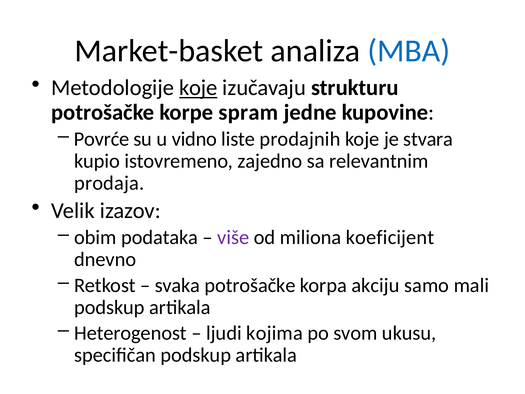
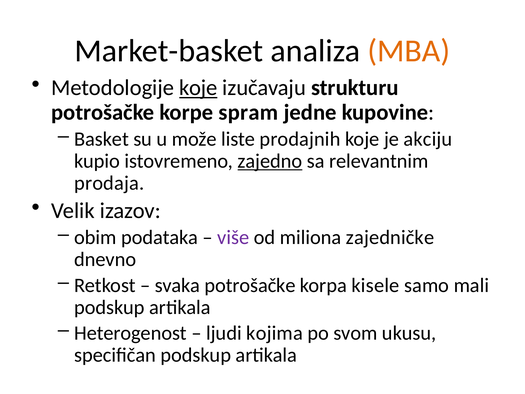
MBA colour: blue -> orange (409, 51)
Povrće: Povrće -> Basket (101, 139)
vidno: vidno -> može (194, 139)
stvara: stvara -> akciju (428, 139)
zajedno underline: none -> present (270, 161)
koeficijent: koeficijent -> zajedničke (390, 237)
akciju: akciju -> kisele (375, 285)
